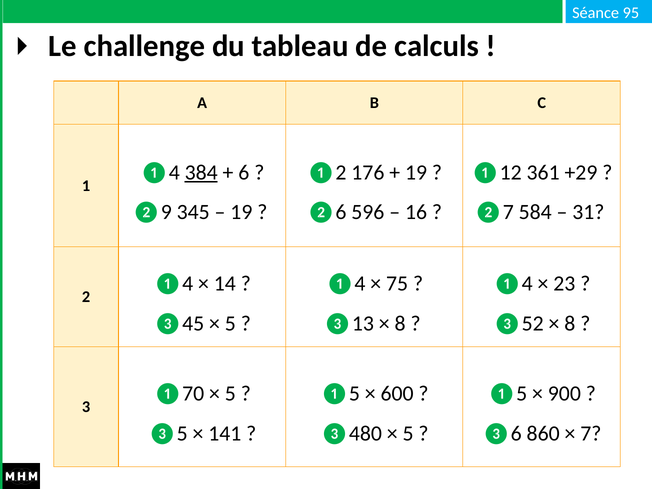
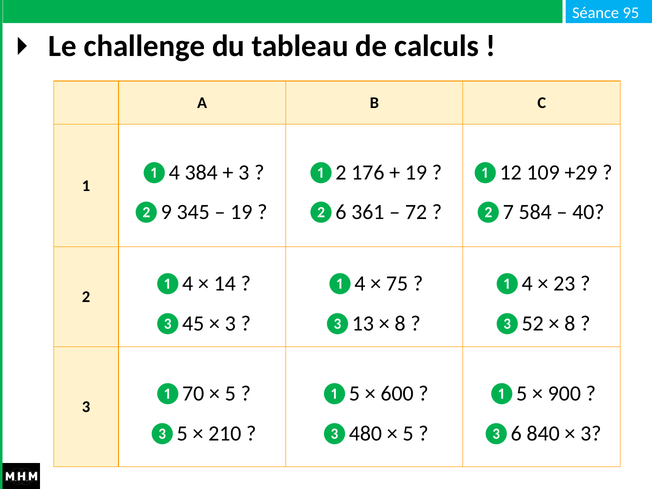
384 underline: present -> none (201, 172)
6: 6 -> 3 (244, 172)
361: 361 -> 109 (543, 172)
596: 596 -> 361 (368, 212)
16: 16 -> 72 (416, 212)
31: 31 -> 40 (588, 212)
5: 5 -> 3 (230, 323)
141: 141 -> 210 (225, 433)
860: 860 -> 840 (543, 433)
7: 7 -> 3 (591, 433)
